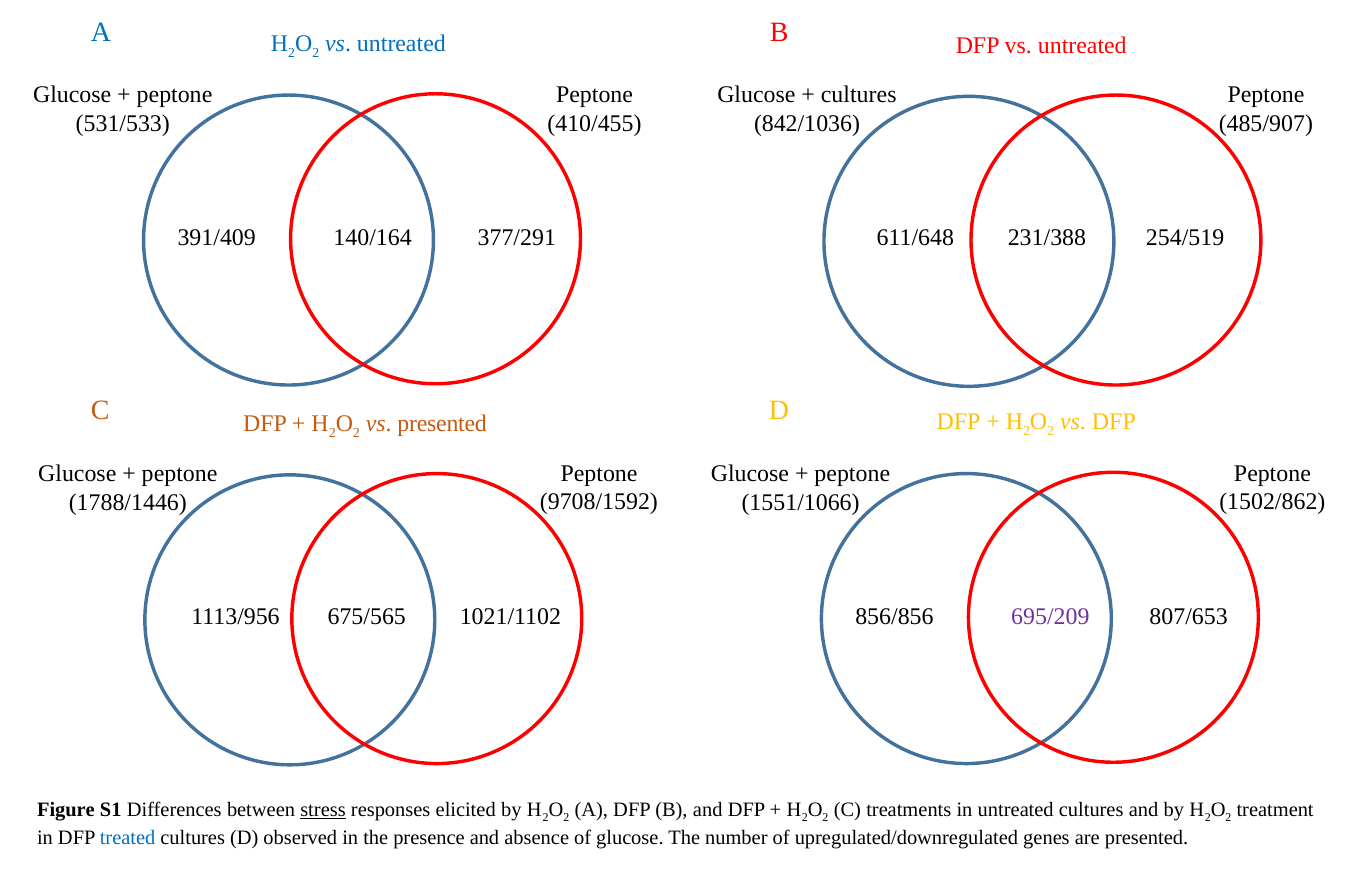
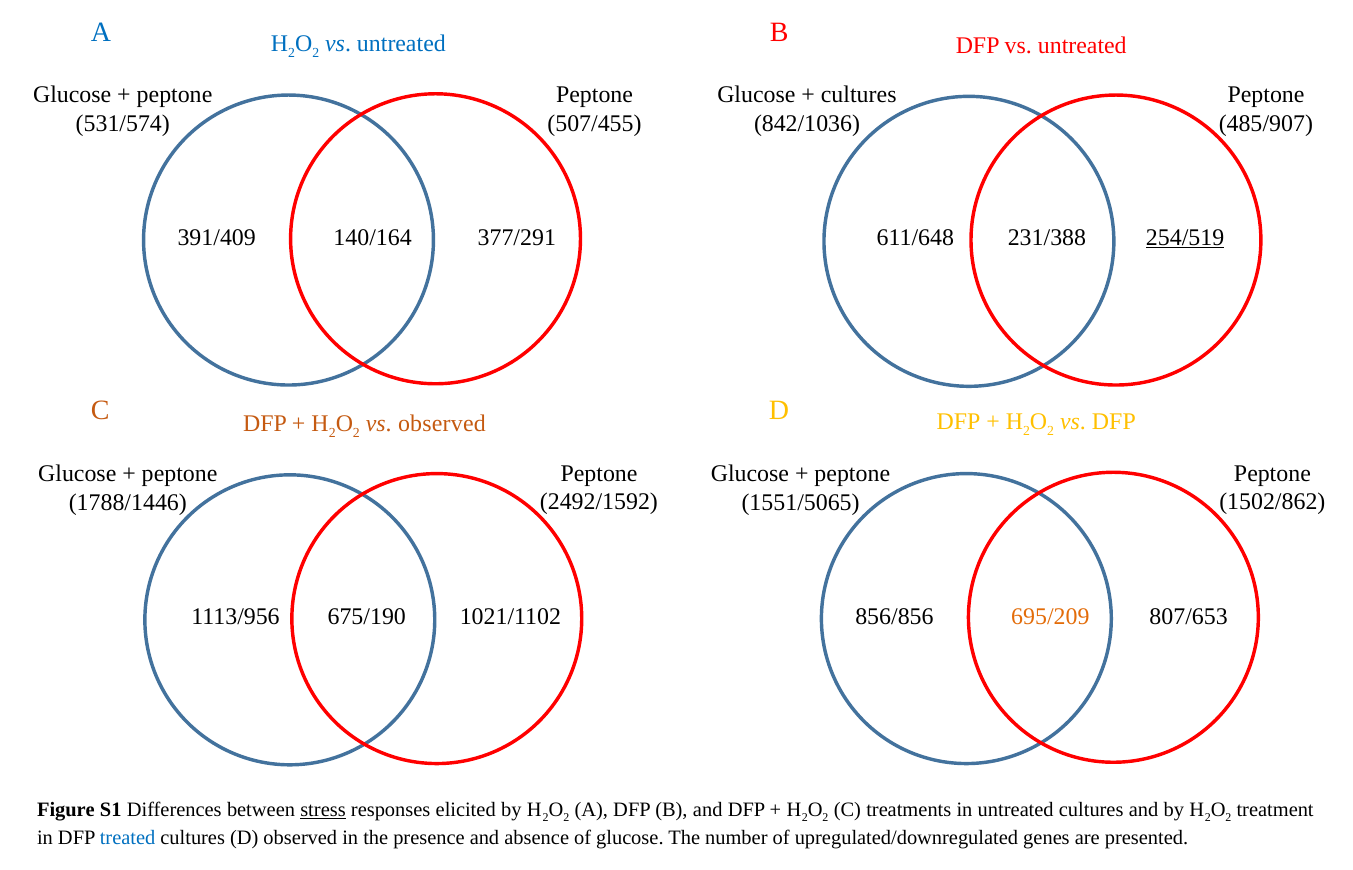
410/455: 410/455 -> 507/455 (594, 123)
531/533: 531/533 -> 531/574 (123, 124)
254/519 underline: none -> present (1185, 237)
vs presented: presented -> observed (442, 424)
9708/1592: 9708/1592 -> 2492/1592 (599, 502)
1551/1066: 1551/1066 -> 1551/5065 (801, 502)
675/565: 675/565 -> 675/190 (367, 616)
695/209 colour: purple -> orange (1050, 616)
